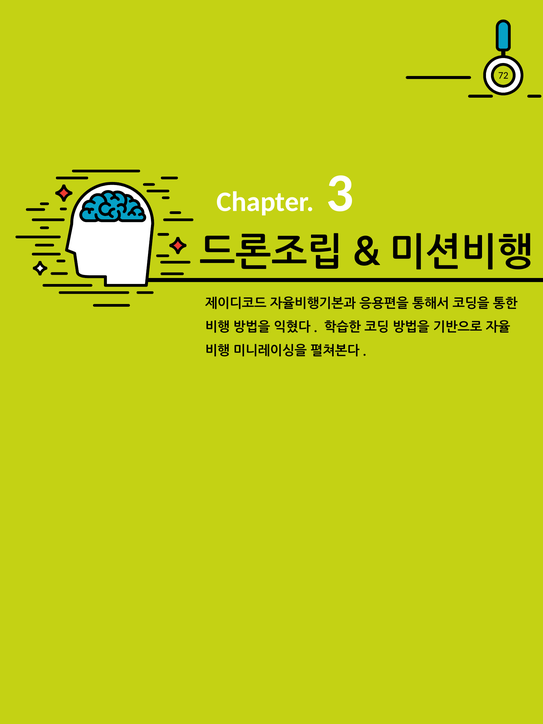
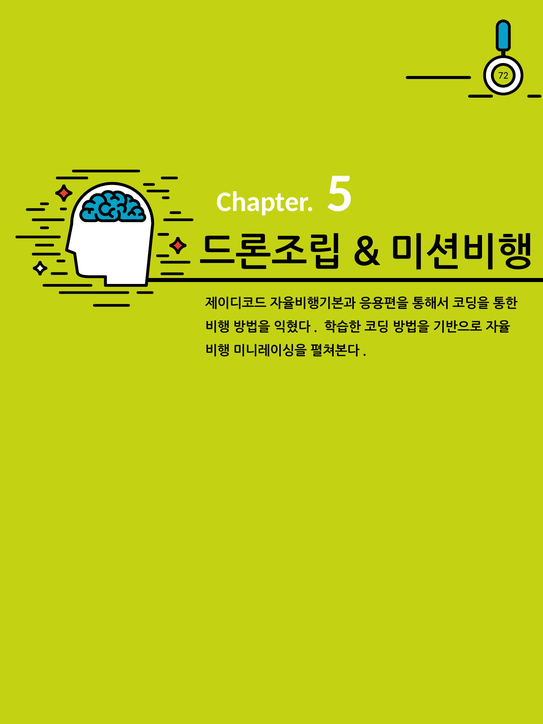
3: 3 -> 5 (340, 193)
